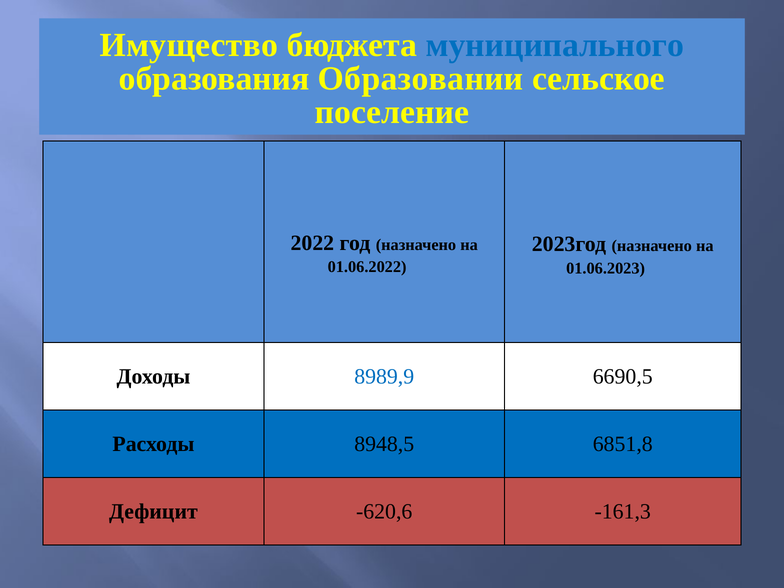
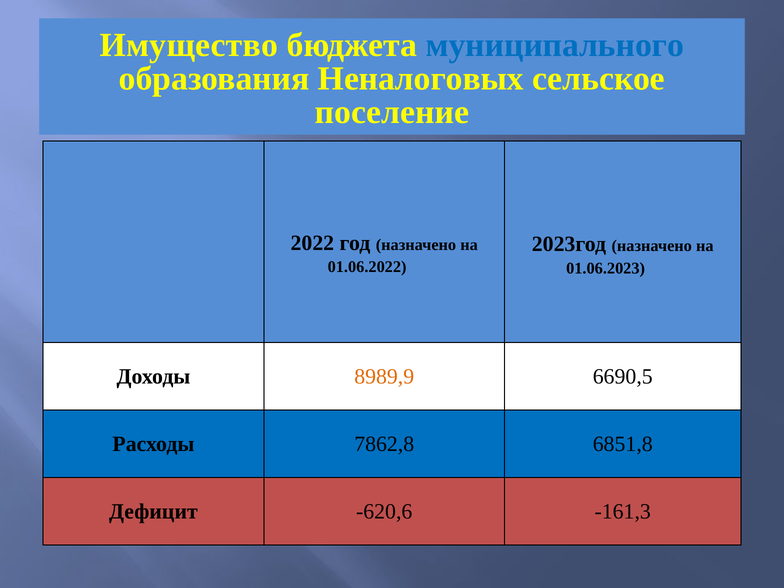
Образовании: Образовании -> Неналоговых (421, 79)
8989,9 colour: blue -> orange (384, 376)
8948,5: 8948,5 -> 7862,8 (384, 444)
